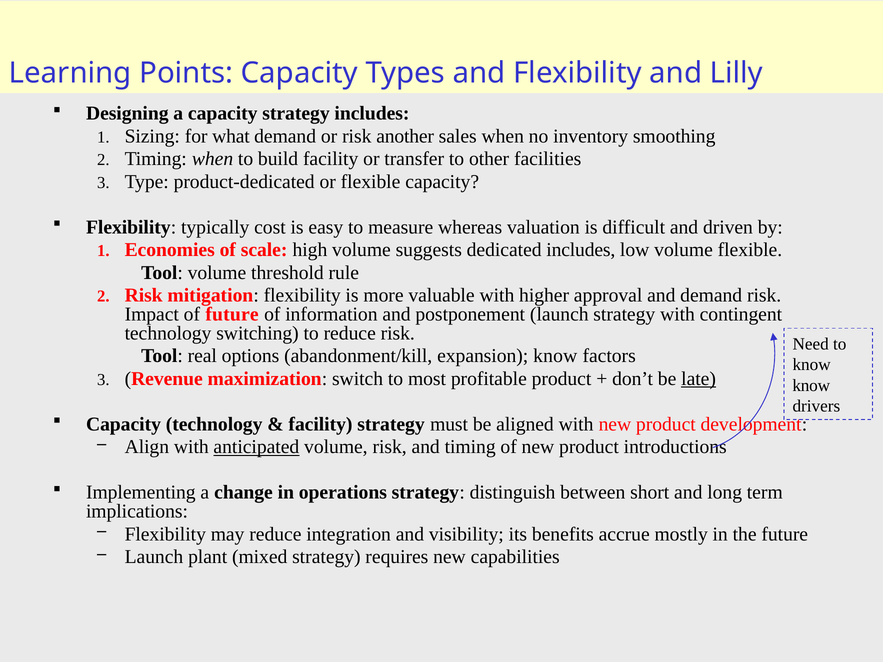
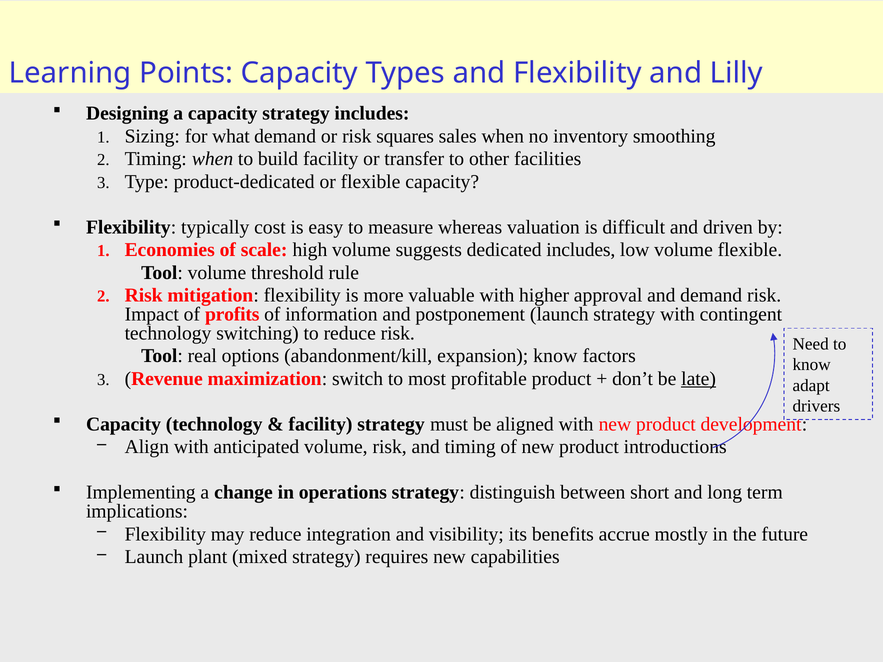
another: another -> squares (405, 136)
of future: future -> profits (232, 314)
know: know -> adapt (811, 385)
anticipated underline: present -> none (256, 447)
